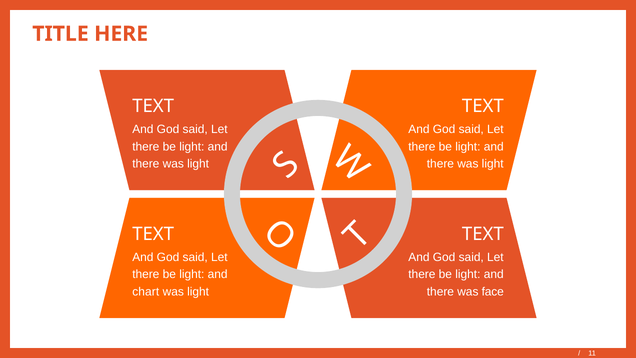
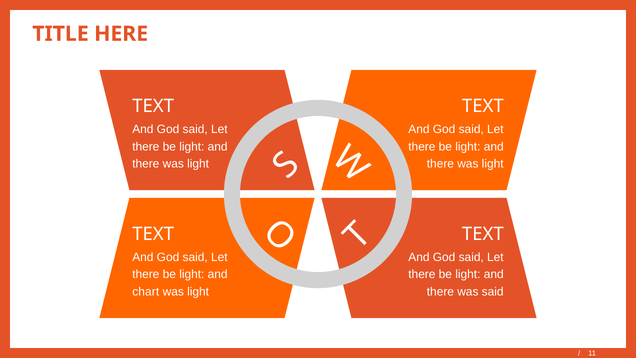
was face: face -> said (493, 291)
